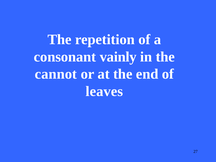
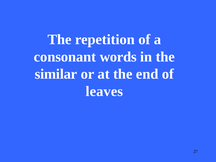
vainly: vainly -> words (118, 57)
cannot: cannot -> similar (56, 74)
